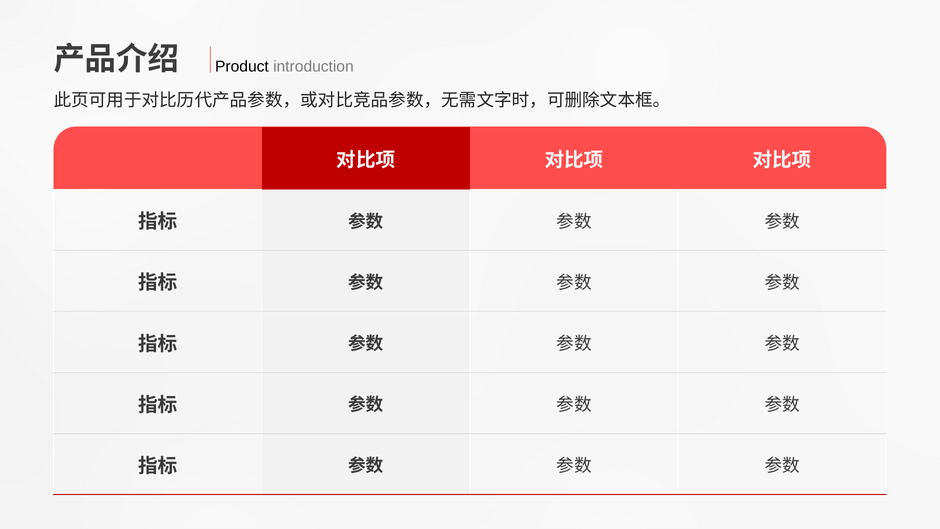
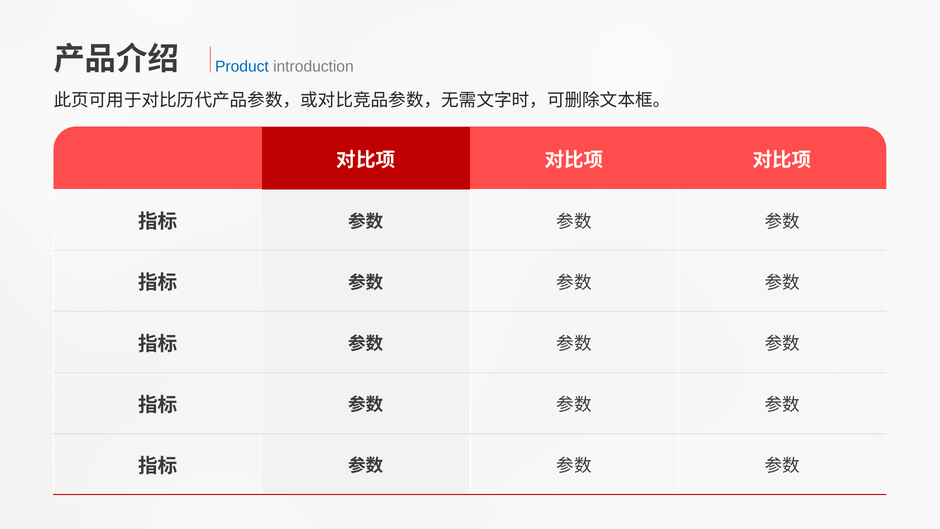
Product colour: black -> blue (242, 67)
